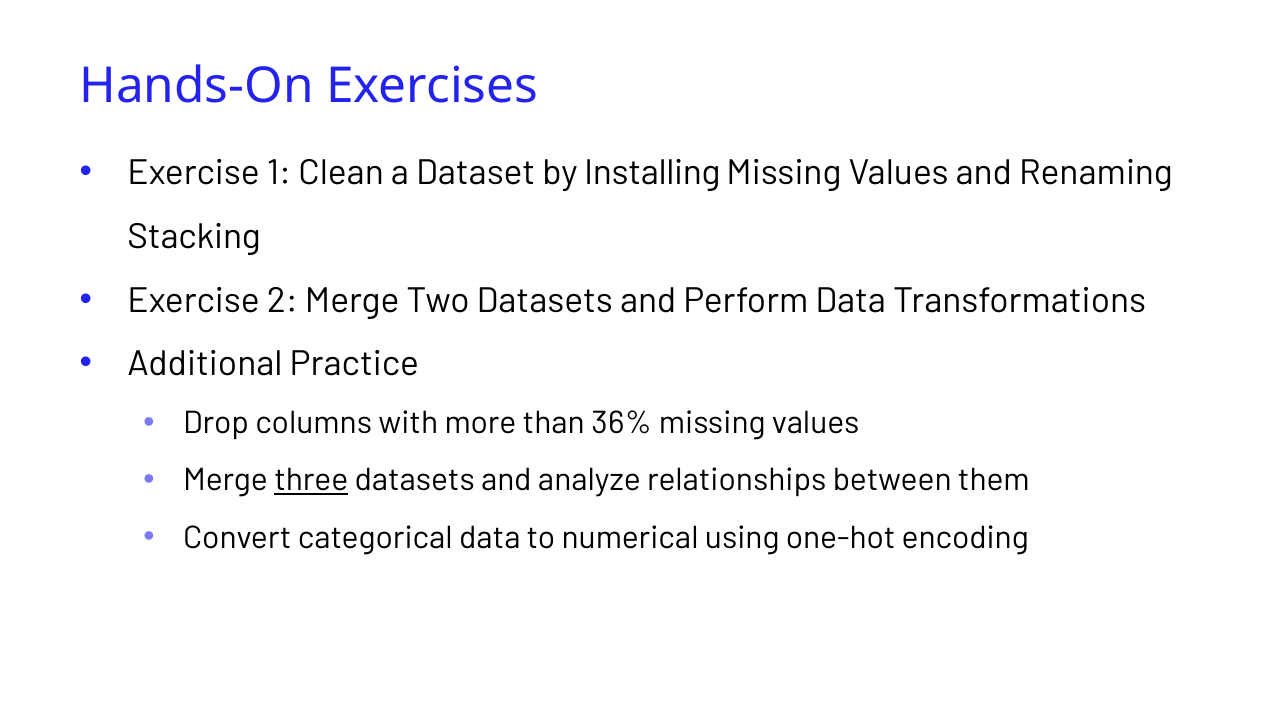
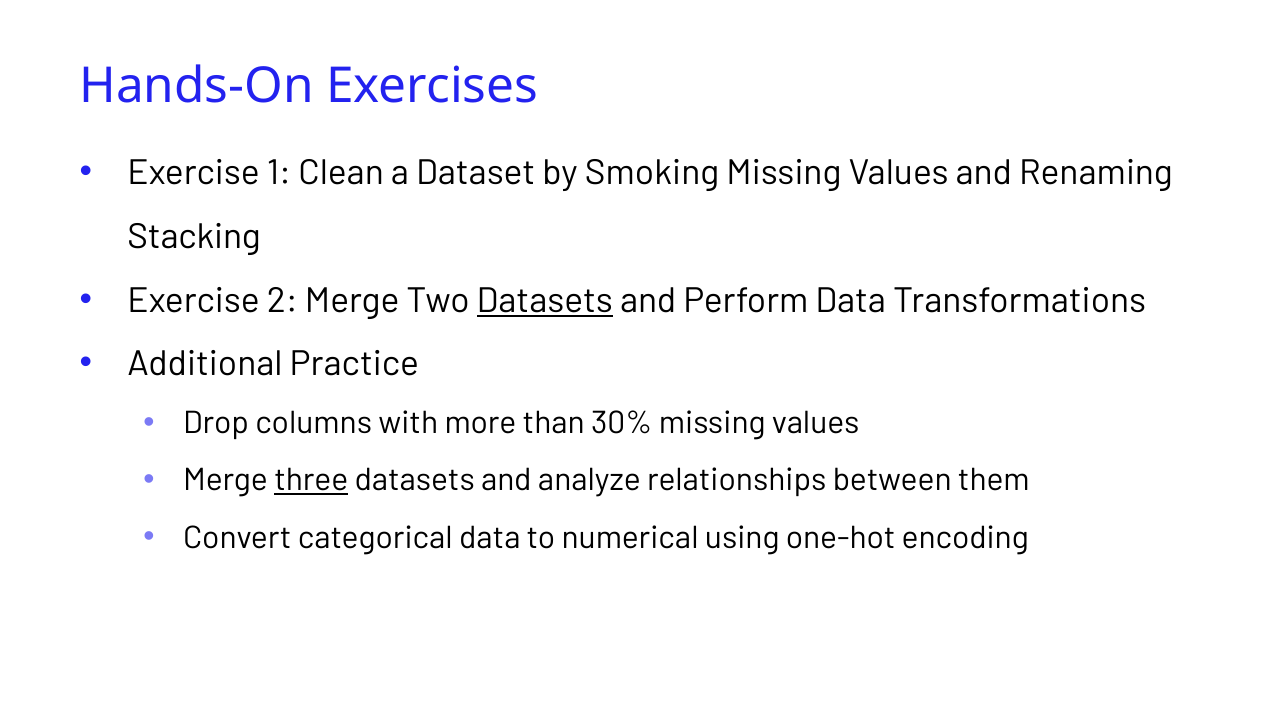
Installing: Installing -> Smoking (652, 173)
Datasets underline: none -> present (545, 300)
36%: 36% -> 30% (622, 423)
